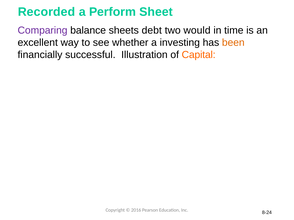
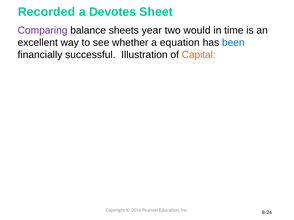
Perform: Perform -> Devotes (113, 12)
debt: debt -> year (152, 30)
investing: investing -> equation (180, 43)
been colour: orange -> blue (233, 43)
